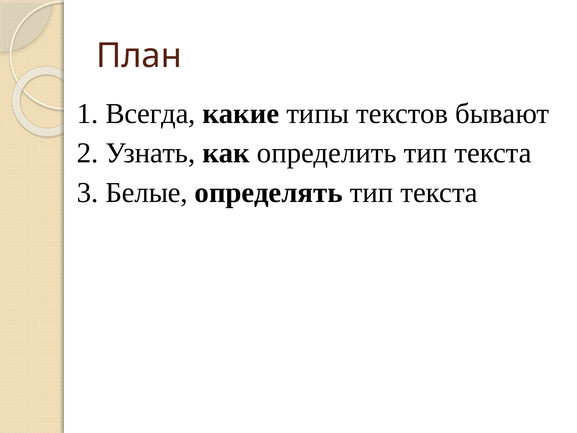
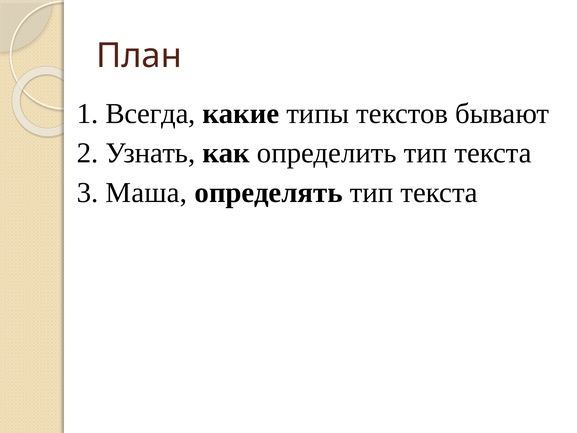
Белые: Белые -> Маша (146, 192)
